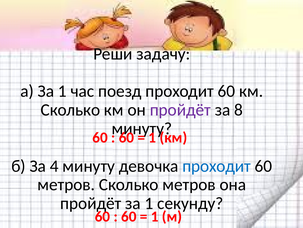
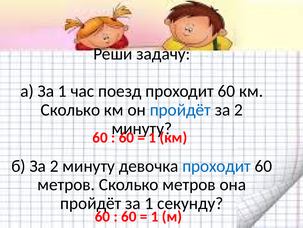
пройдёт colour: purple -> blue (180, 110)
8: 8 -> 2 (239, 110)
б За 4: 4 -> 2 (54, 166)
